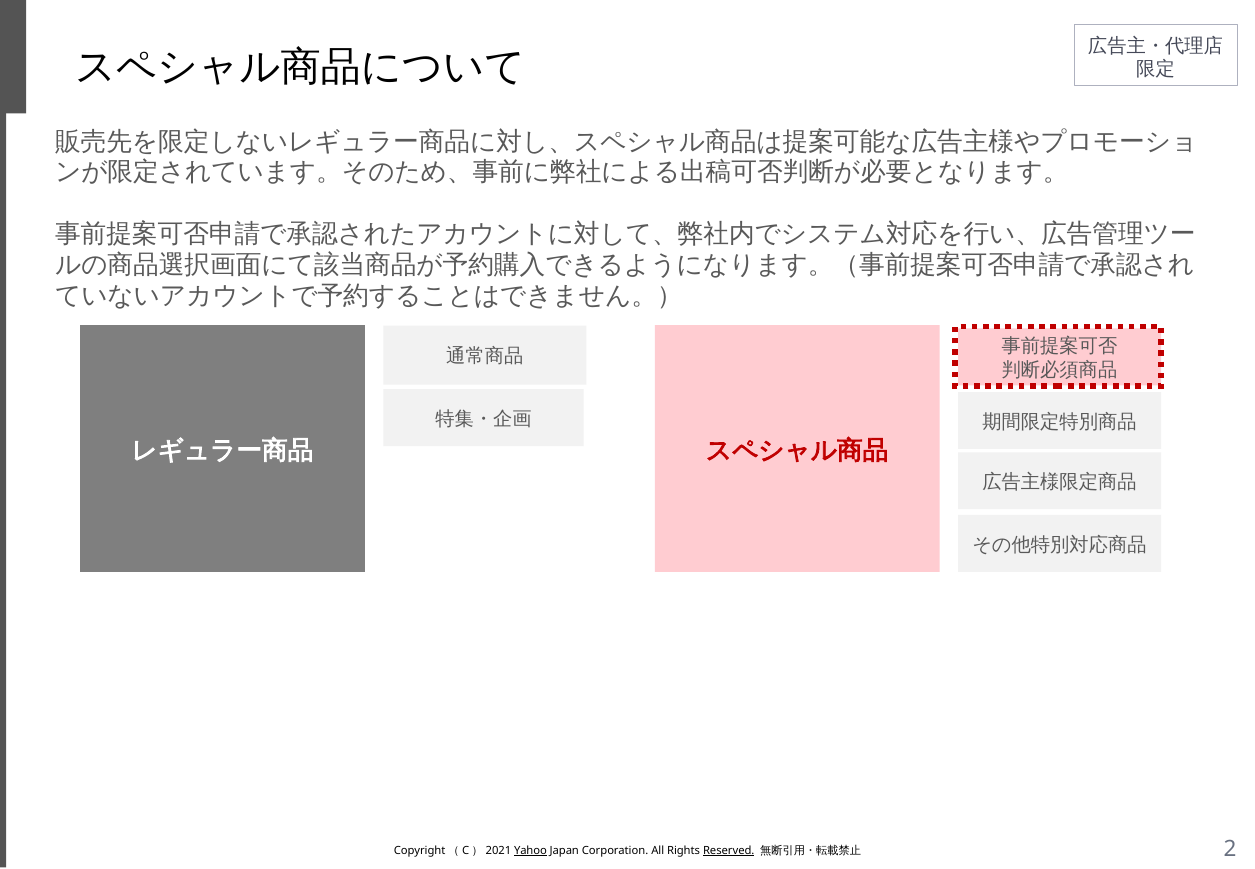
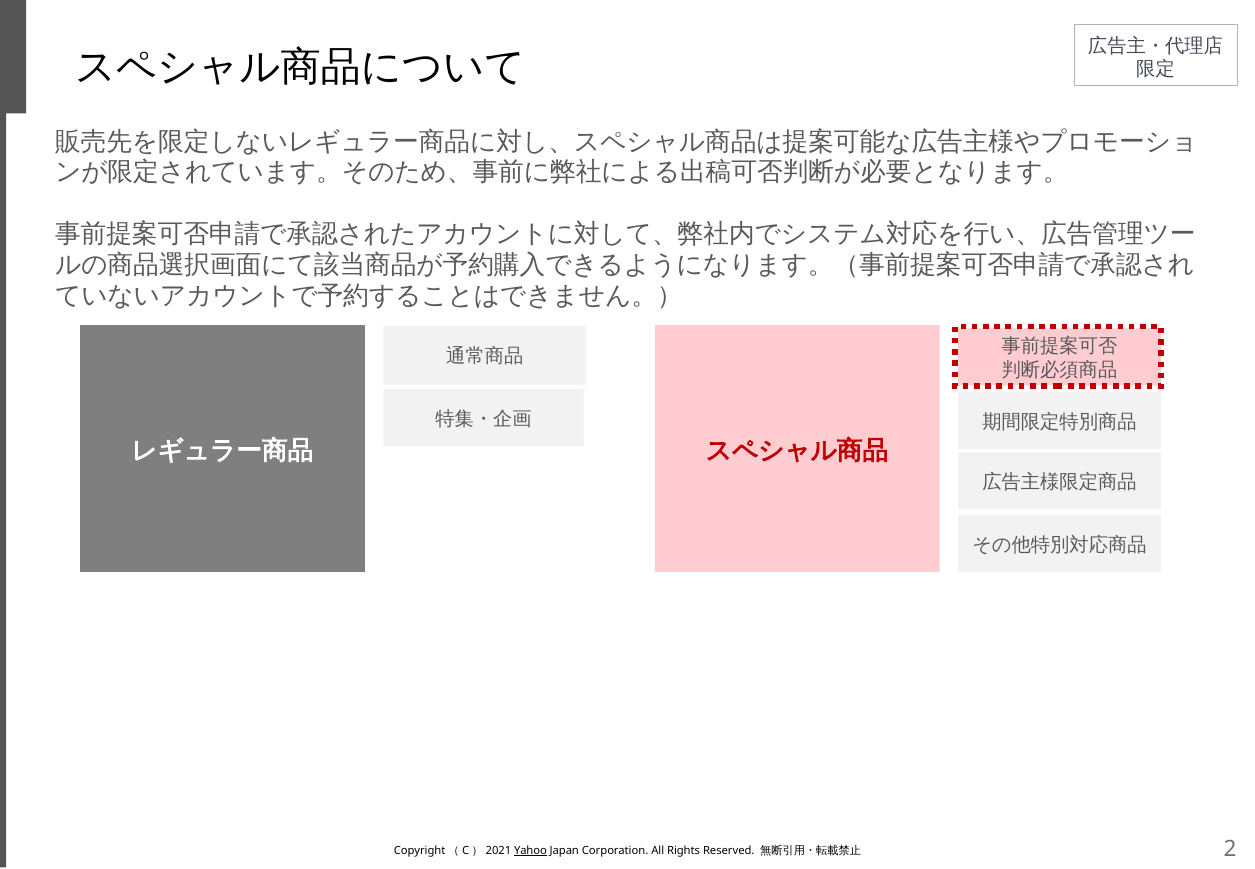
Reserved underline: present -> none (729, 851)
